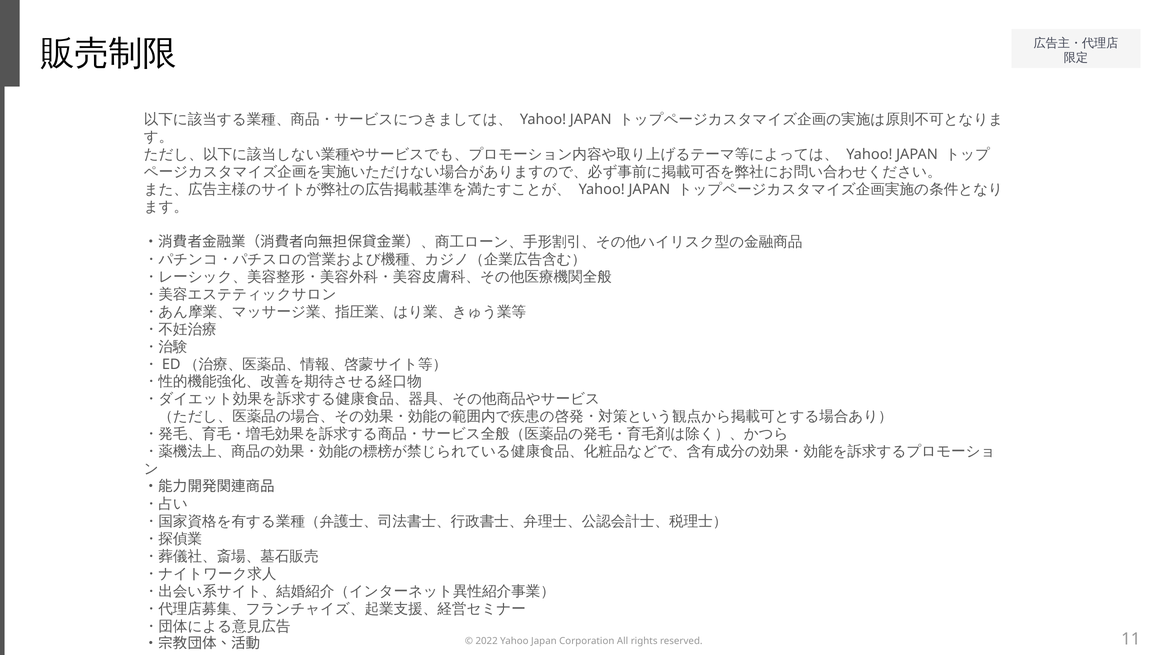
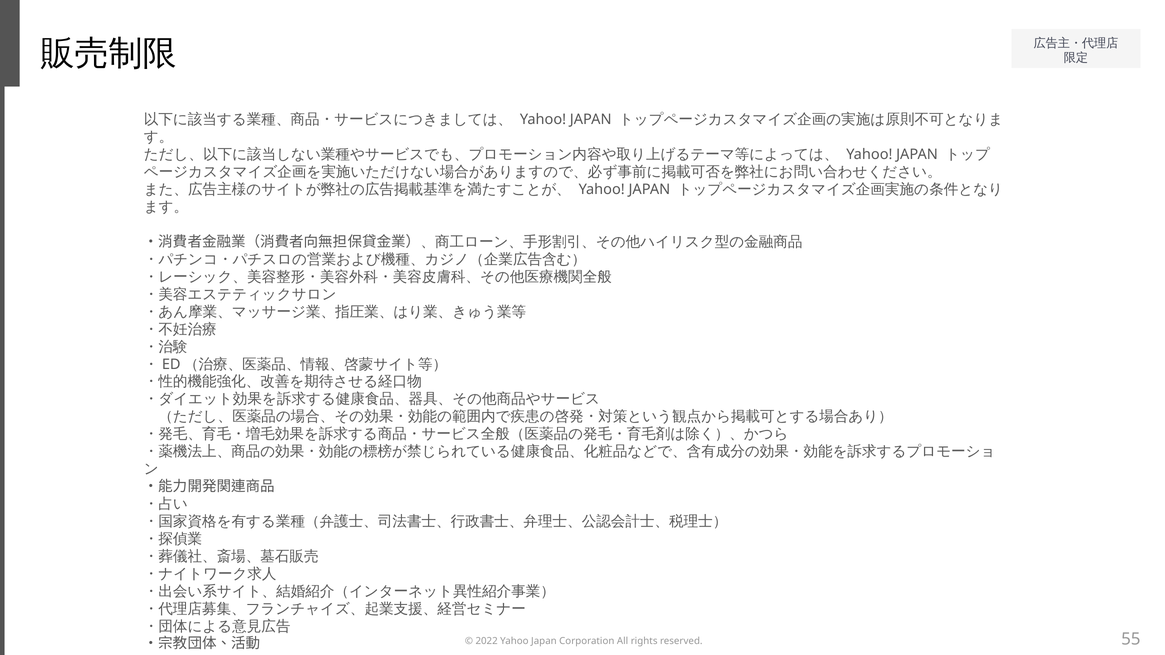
11: 11 -> 55 (1131, 639)
